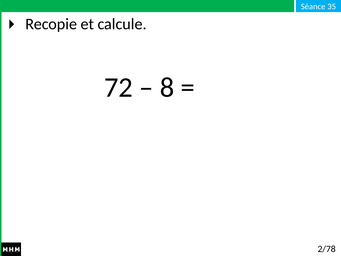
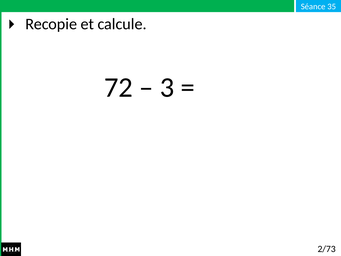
8: 8 -> 3 (167, 87)
2/78: 2/78 -> 2/73 (327, 249)
